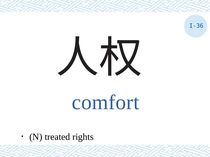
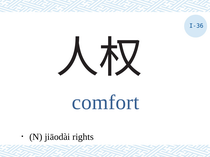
treated: treated -> jiāodài (57, 137)
